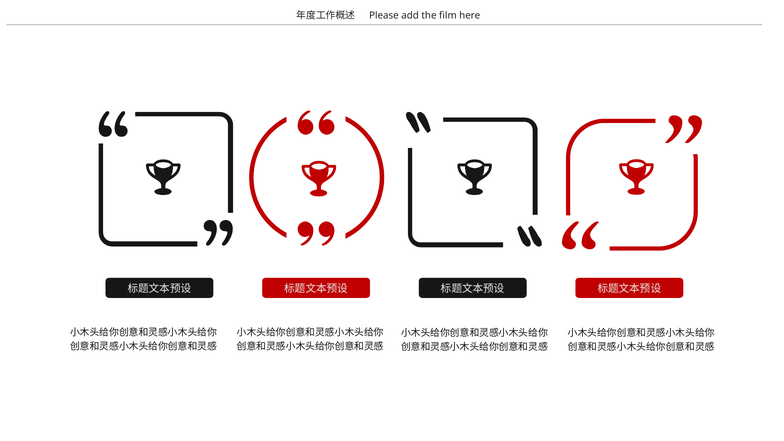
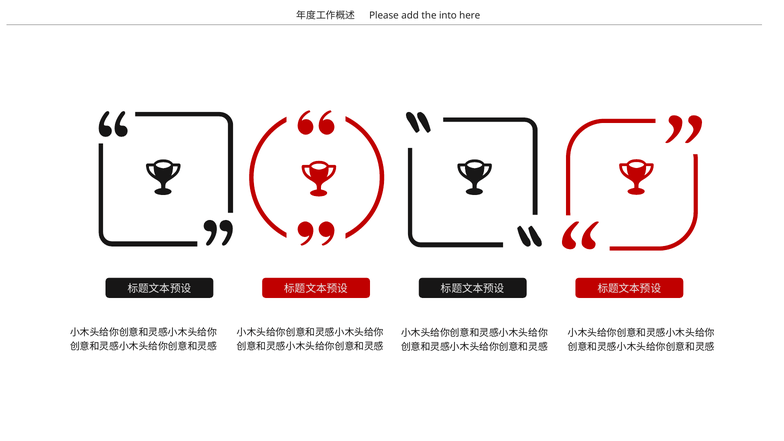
film: film -> into (448, 16)
